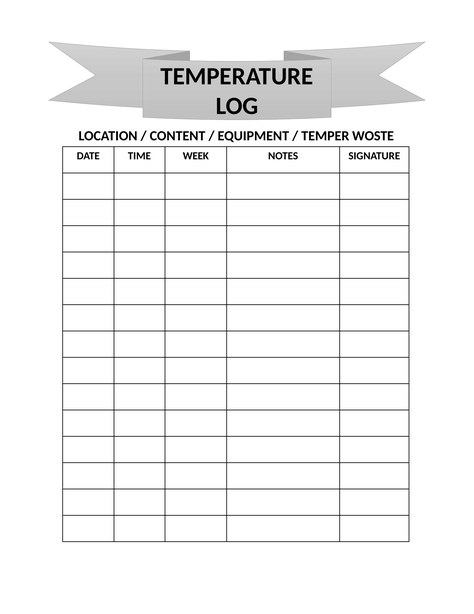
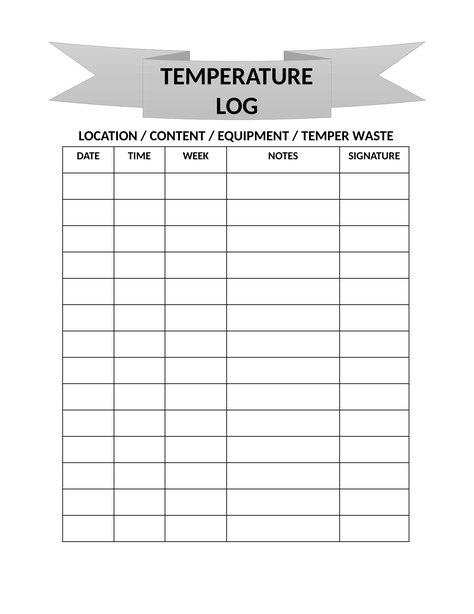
WOSTE: WOSTE -> WASTE (373, 136)
